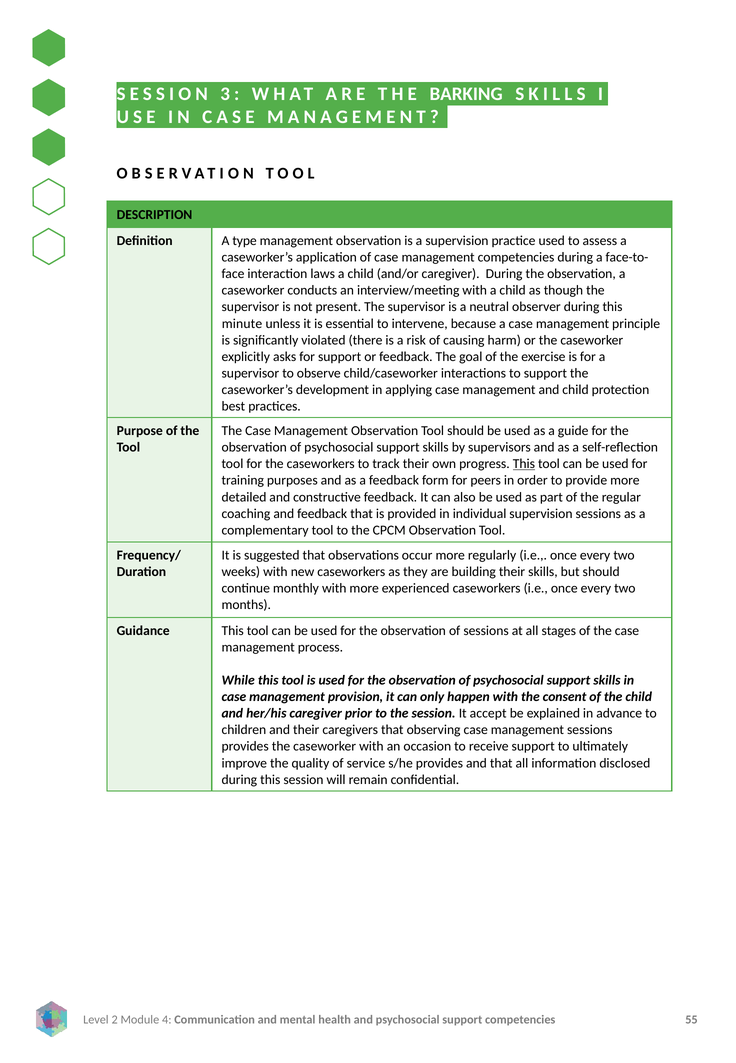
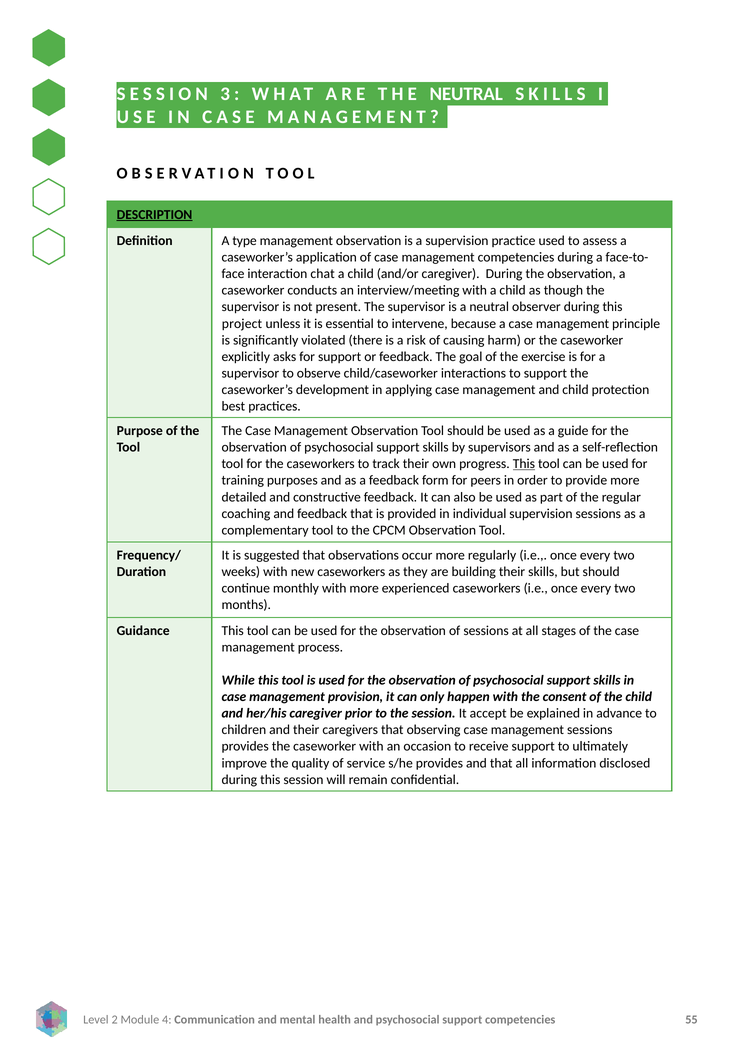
THE BARKING: BARKING -> NEUTRAL (466, 94)
DESCRIPTION underline: none -> present (155, 215)
laws: laws -> chat (323, 274)
minute: minute -> project (242, 324)
